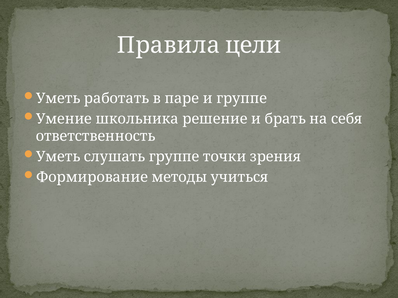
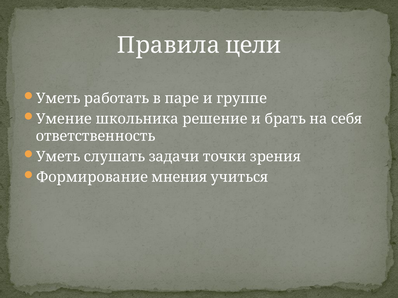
слушать группе: группе -> задачи (174, 157)
методы: методы -> мнения (179, 177)
